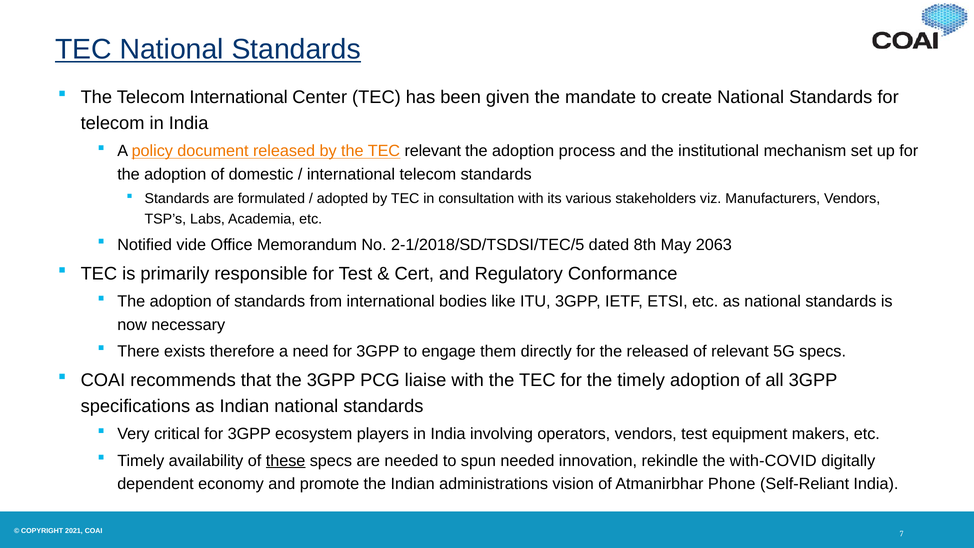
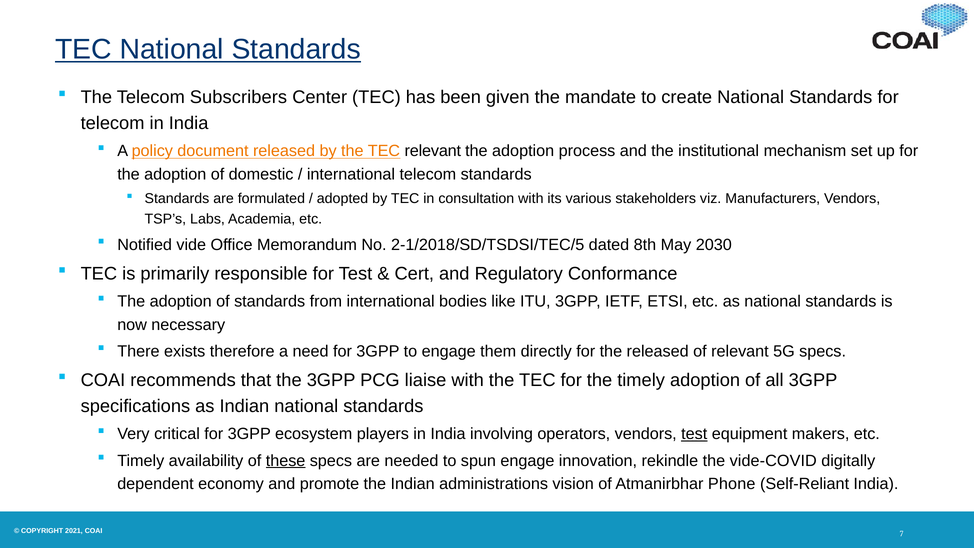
Telecom International: International -> Subscribers (238, 97)
2063: 2063 -> 2030 (714, 245)
test underline: none -> present (694, 434)
spun needed: needed -> engage (527, 461)
with-COVID: with-COVID -> vide-COVID (773, 461)
